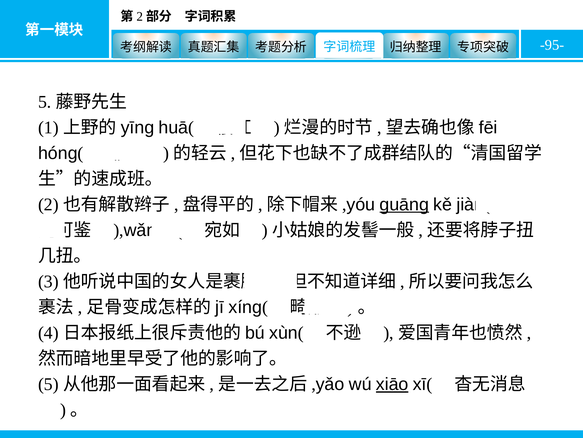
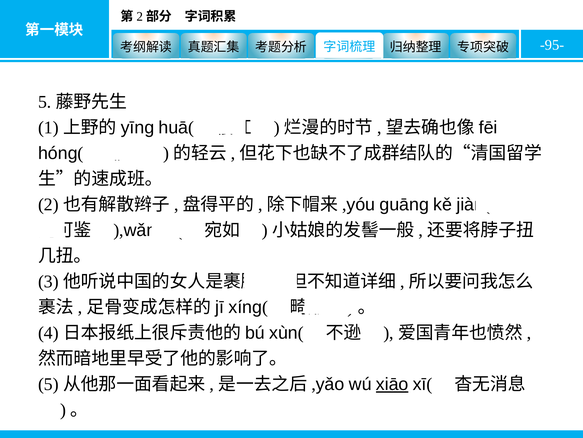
guāng underline: present -> none (404, 204)
